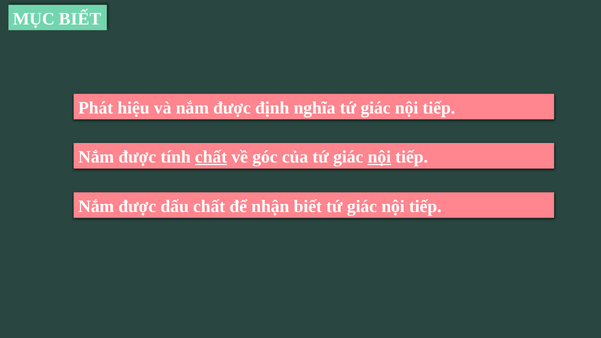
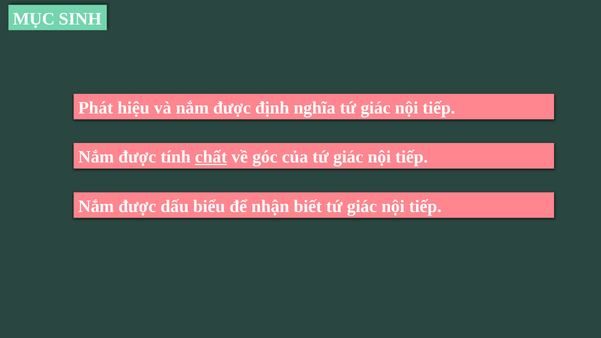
MỤC BIẾT: BIẾT -> SINH (80, 19)
nội underline: present -> none (379, 157)
dấu chất: chất -> biểu (209, 206)
